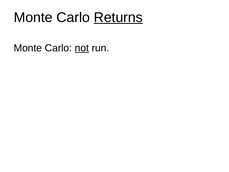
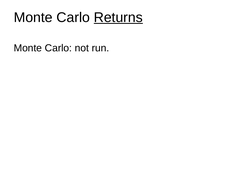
not underline: present -> none (82, 48)
